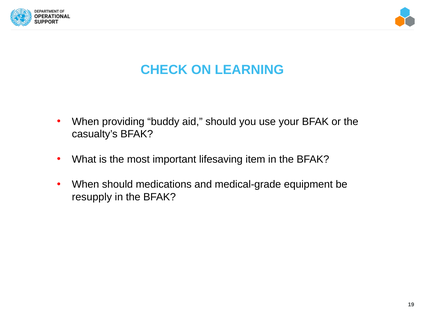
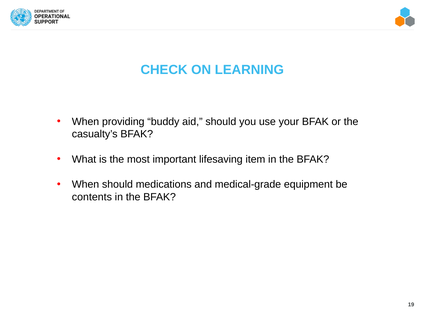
resupply: resupply -> contents (92, 197)
